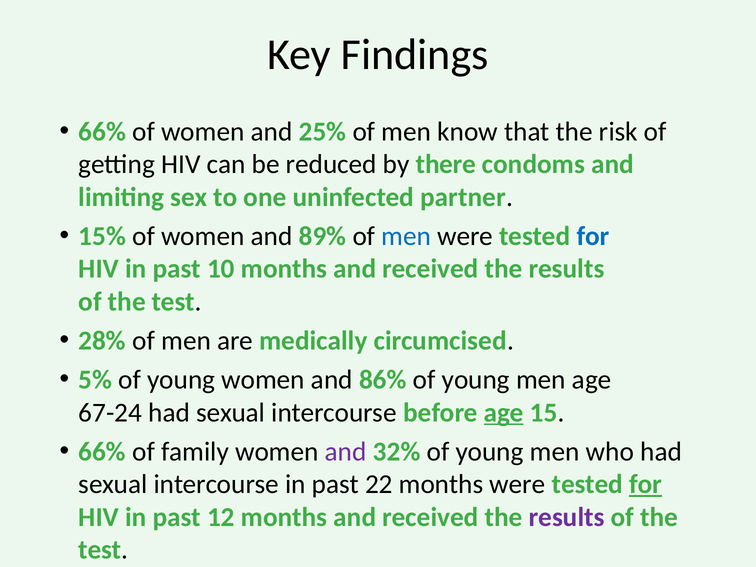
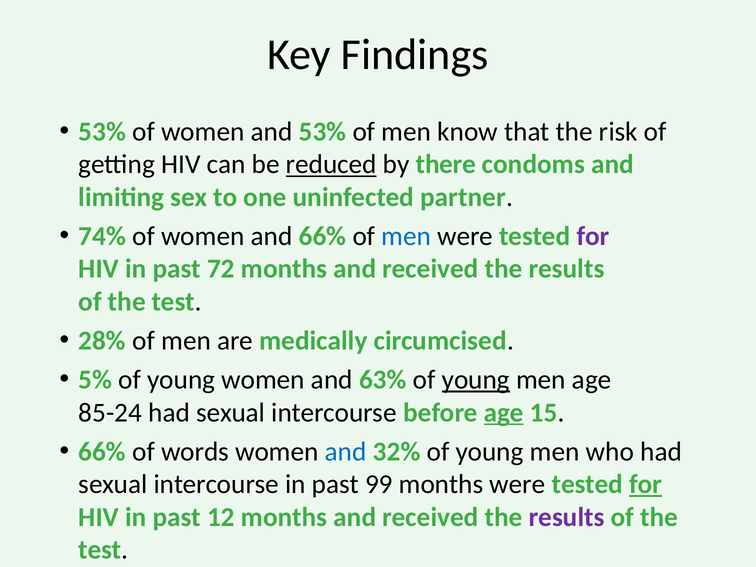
66%: 66% -> 53% (102, 132)
and 25%: 25% -> 53% (323, 132)
reduced underline: none -> present (331, 164)
15%: 15% -> 74% (102, 236)
and 89%: 89% -> 66% (323, 236)
for colour: blue -> purple (593, 236)
10: 10 -> 72 (221, 269)
86%: 86% -> 63% (383, 380)
young underline: none -> present (476, 380)
67-24: 67-24 -> 85-24 (110, 413)
family: family -> words (195, 452)
and colour: purple -> blue (346, 452)
22: 22 -> 99 (379, 484)
